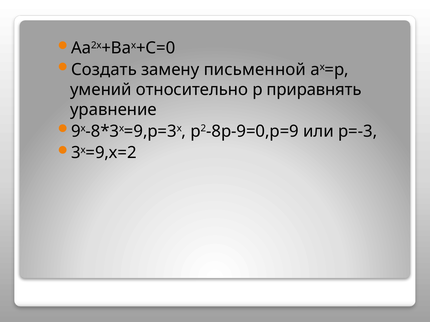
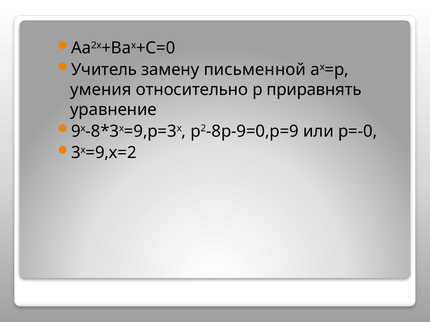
Создать: Создать -> Учитель (104, 70)
умений: умений -> умения (101, 90)
р=-3: р=-3 -> р=-0 (358, 131)
